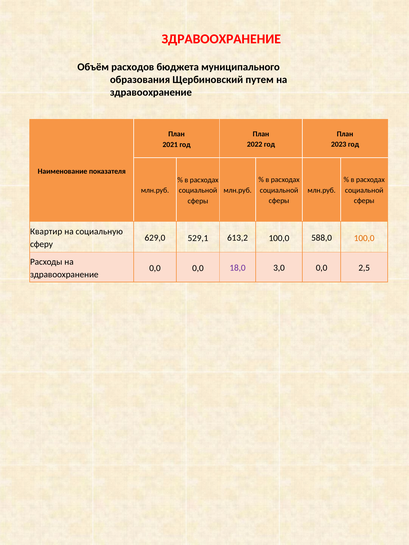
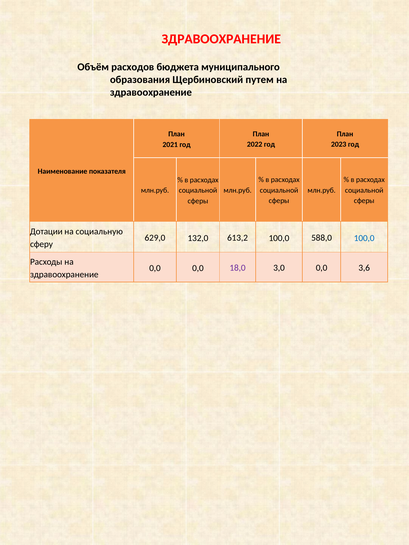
Квартир: Квартир -> Дотации (46, 232)
529,1: 529,1 -> 132,0 (198, 238)
100,0 colour: orange -> blue (364, 238)
2,5: 2,5 -> 3,6 (364, 268)
